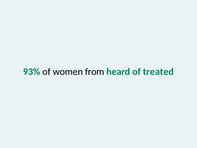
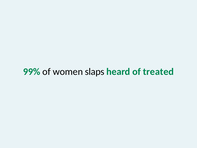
93%: 93% -> 99% (32, 72)
from: from -> slaps (95, 72)
